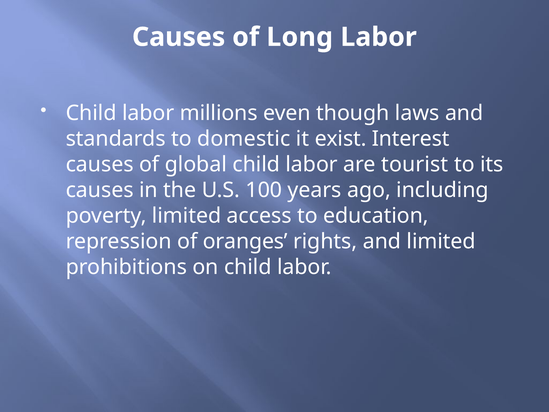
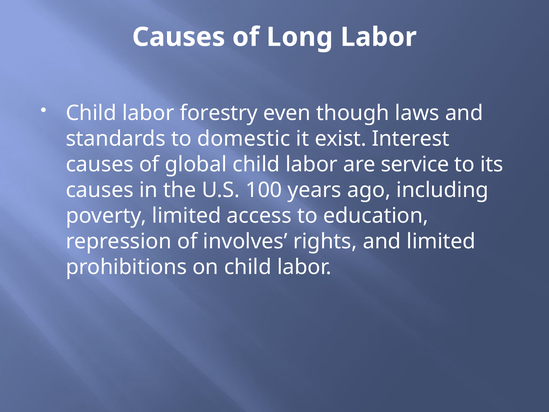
millions: millions -> forestry (219, 113)
tourist: tourist -> service (415, 164)
oranges: oranges -> involves (245, 241)
